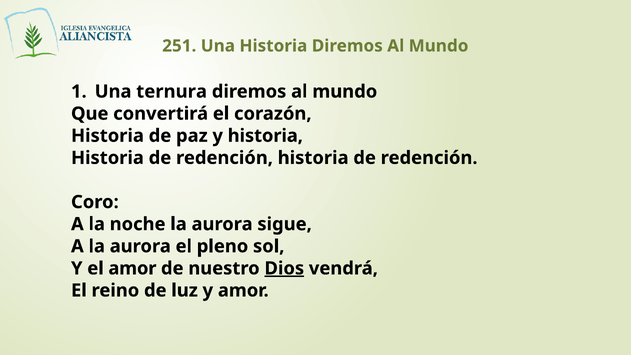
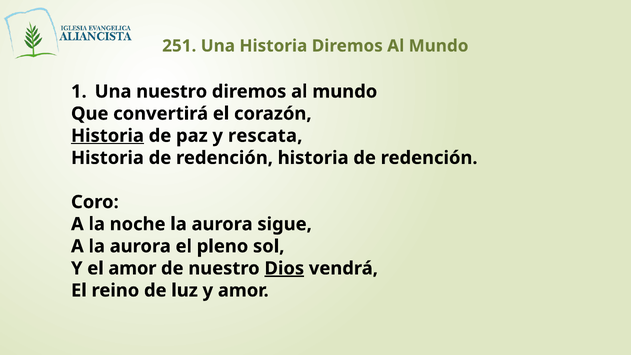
Una ternura: ternura -> nuestro (172, 92)
Historia underline: none -> present (107, 136)
y historia: historia -> rescata (265, 136)
